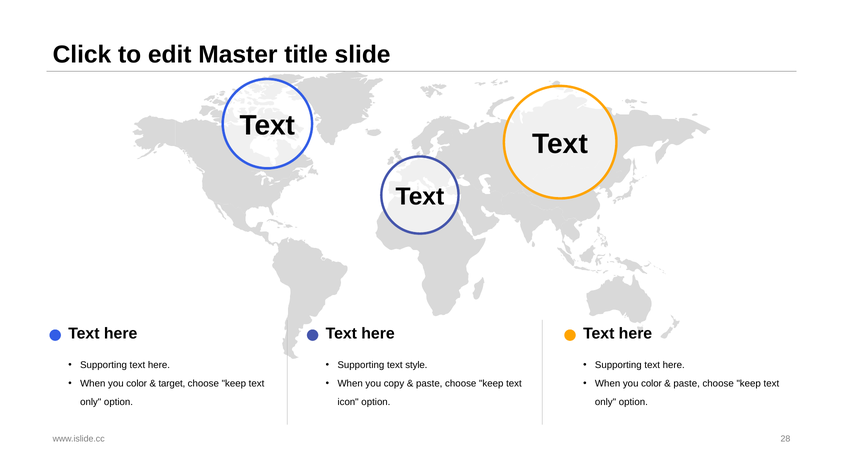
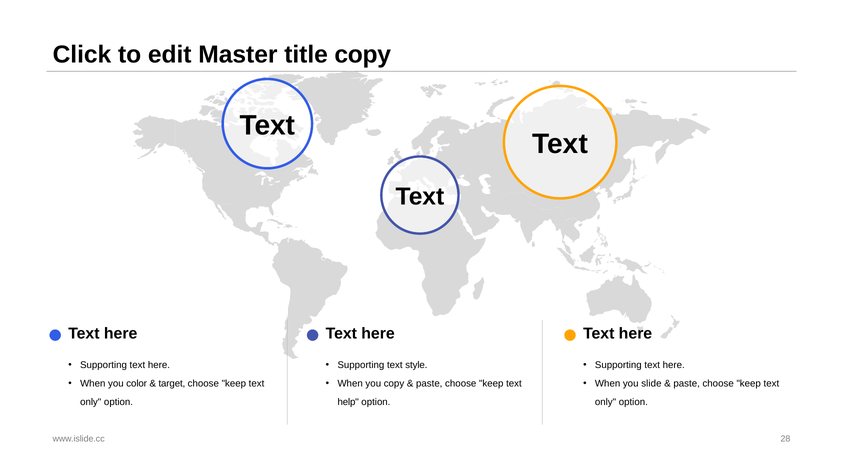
title slide: slide -> copy (363, 55)
color: color -> slide (651, 384)
icon: icon -> help (348, 402)
